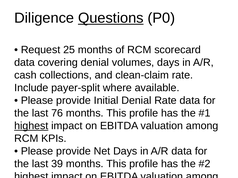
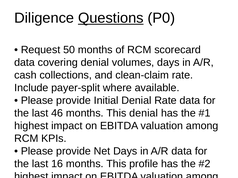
25: 25 -> 50 (69, 50)
76: 76 -> 46 (57, 113)
profile: profile -> denial (144, 113)
highest underline: present -> none (31, 126)
39: 39 -> 16 (57, 164)
